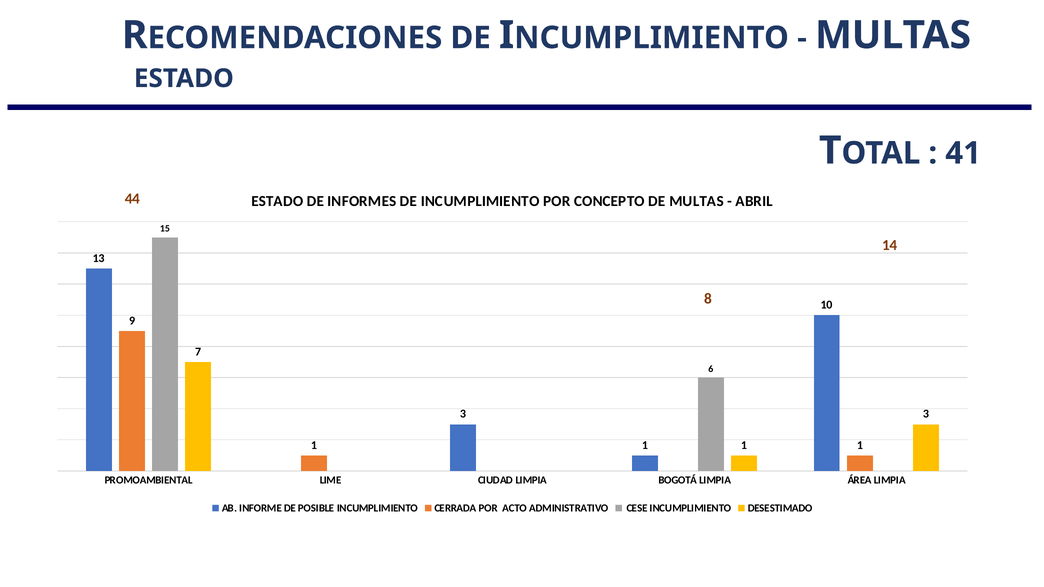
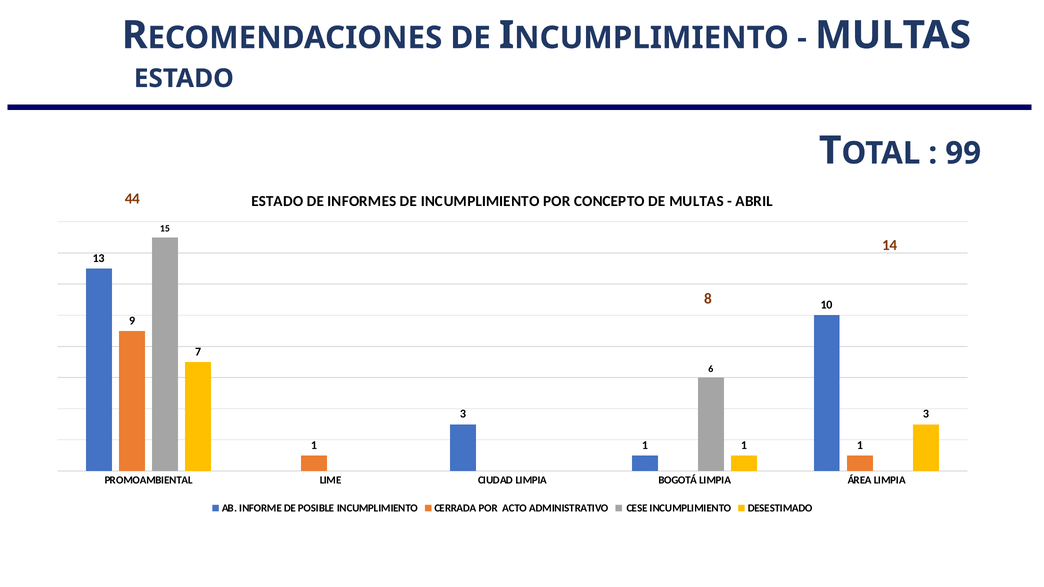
41: 41 -> 99 (963, 153)
